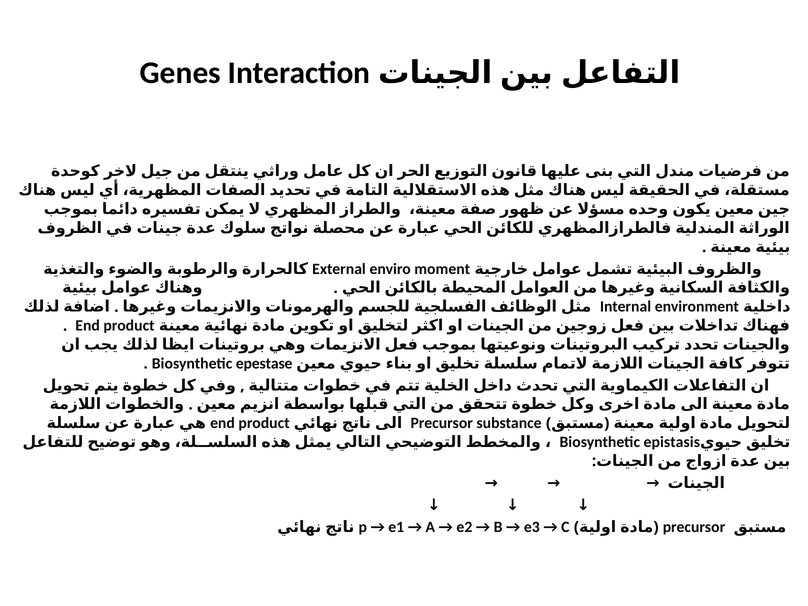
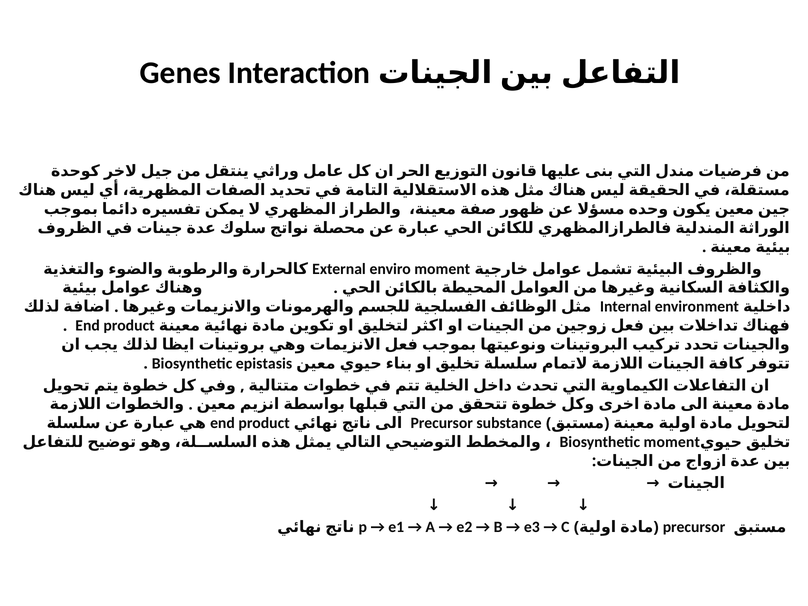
epestase: epestase -> epistasis (264, 363)
Biosynthetic epistasis: epistasis -> moment (672, 442)
